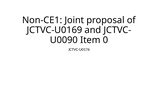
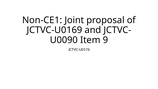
0: 0 -> 9 (105, 40)
